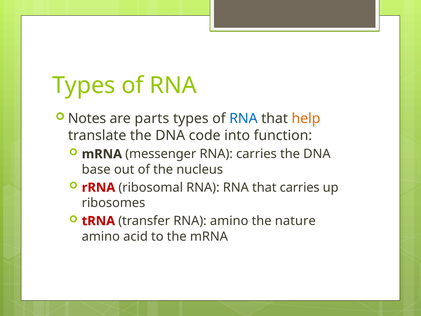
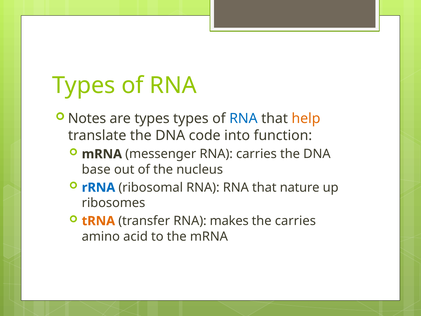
are parts: parts -> types (152, 119)
rRNA colour: red -> blue (98, 187)
that carries: carries -> nature (300, 187)
tRNA colour: red -> orange (98, 221)
RNA amino: amino -> makes (229, 221)
the nature: nature -> carries (295, 221)
